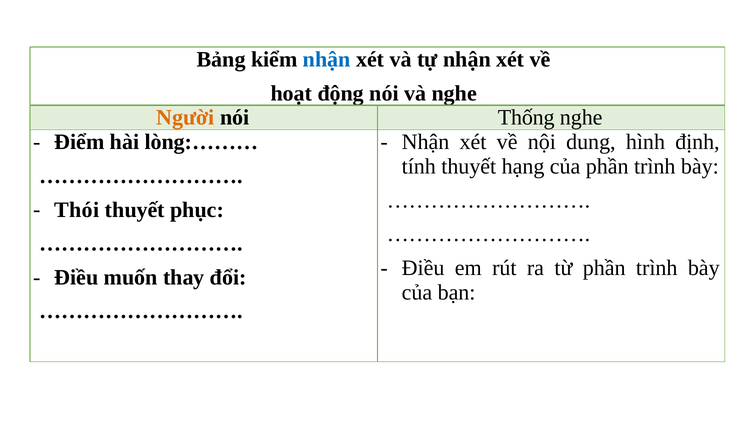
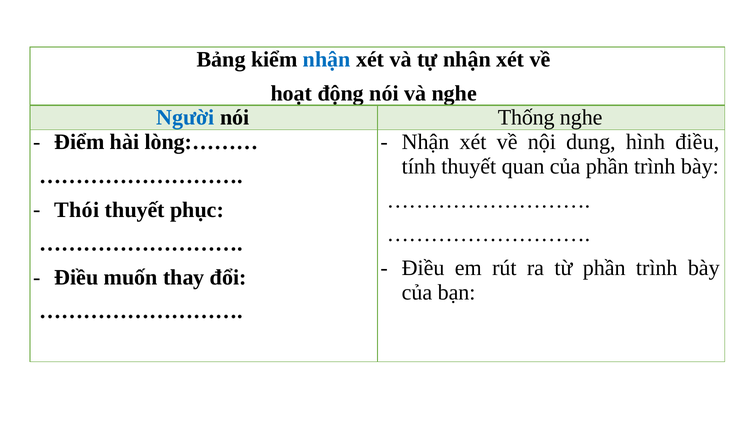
Người colour: orange -> blue (185, 118)
hình định: định -> điều (697, 142)
hạng: hạng -> quan (523, 166)
